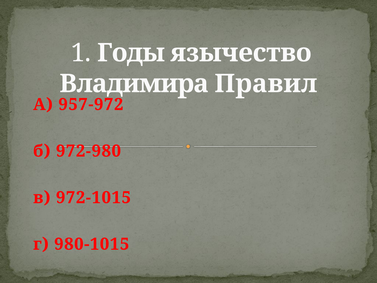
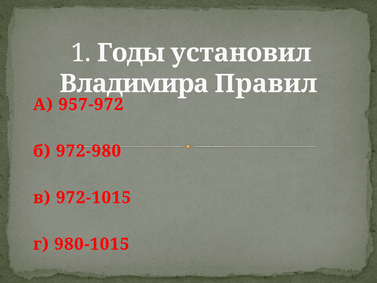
язычество: язычество -> установил (241, 53)
